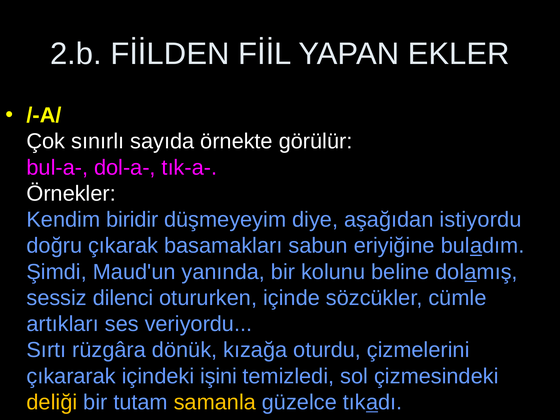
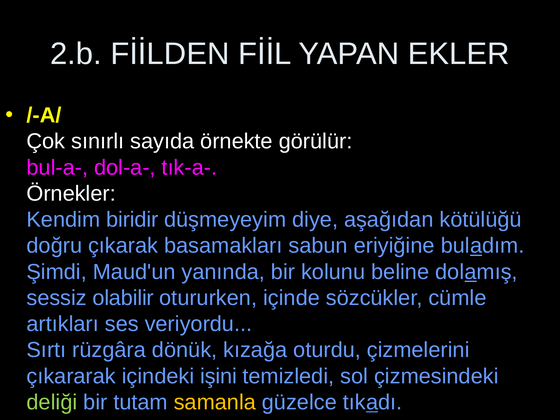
istiyordu: istiyordu -> kötülüğü (481, 220)
dilenci: dilenci -> olabilir (123, 298)
deliği colour: yellow -> light green (52, 402)
